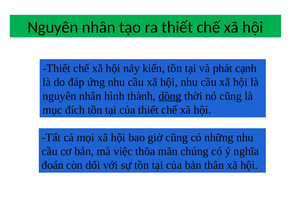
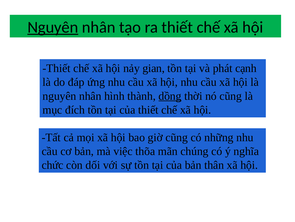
Nguyên underline: none -> present (53, 27)
kiến: kiến -> gian (154, 68)
đoán: đoán -> chức (53, 165)
